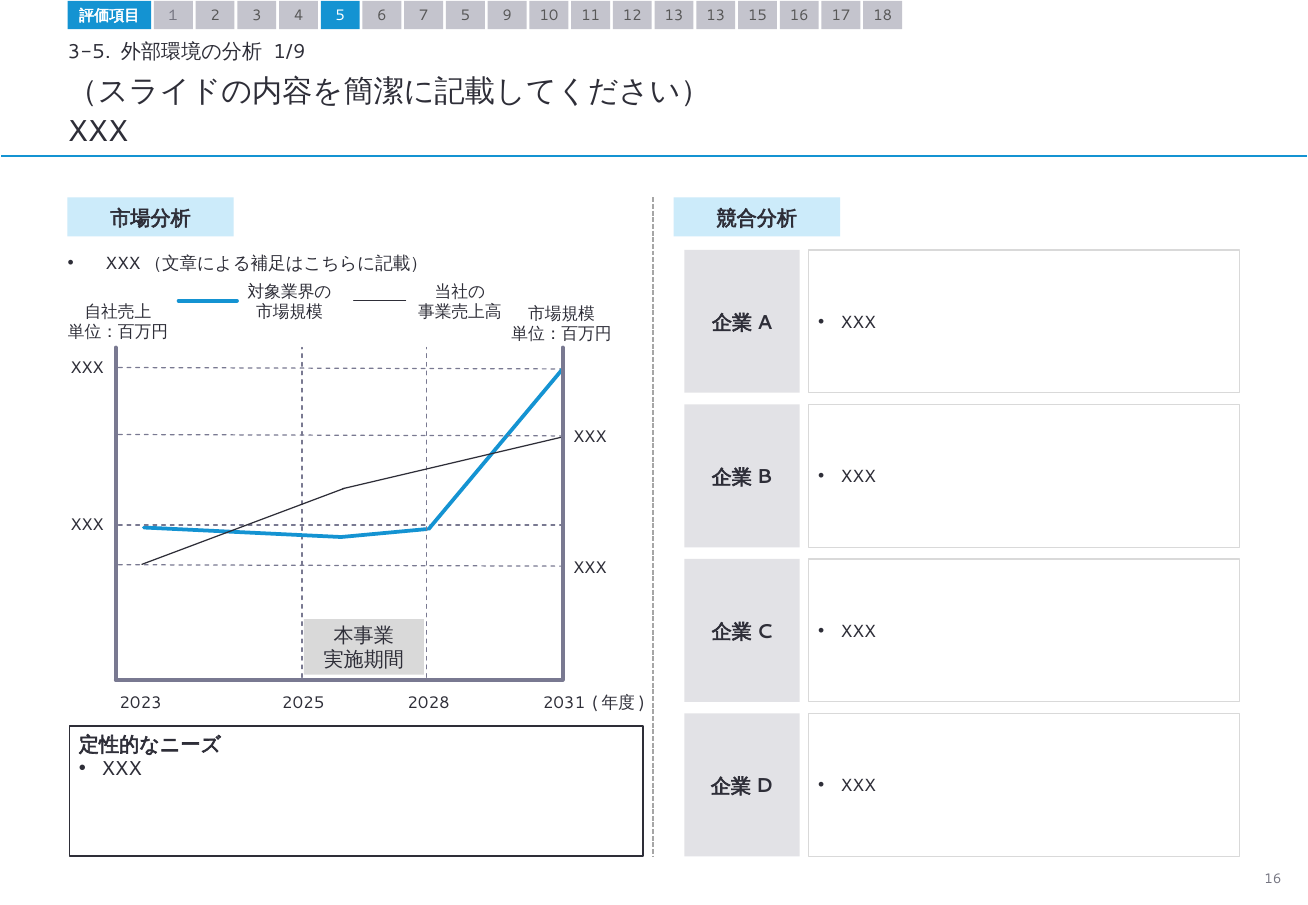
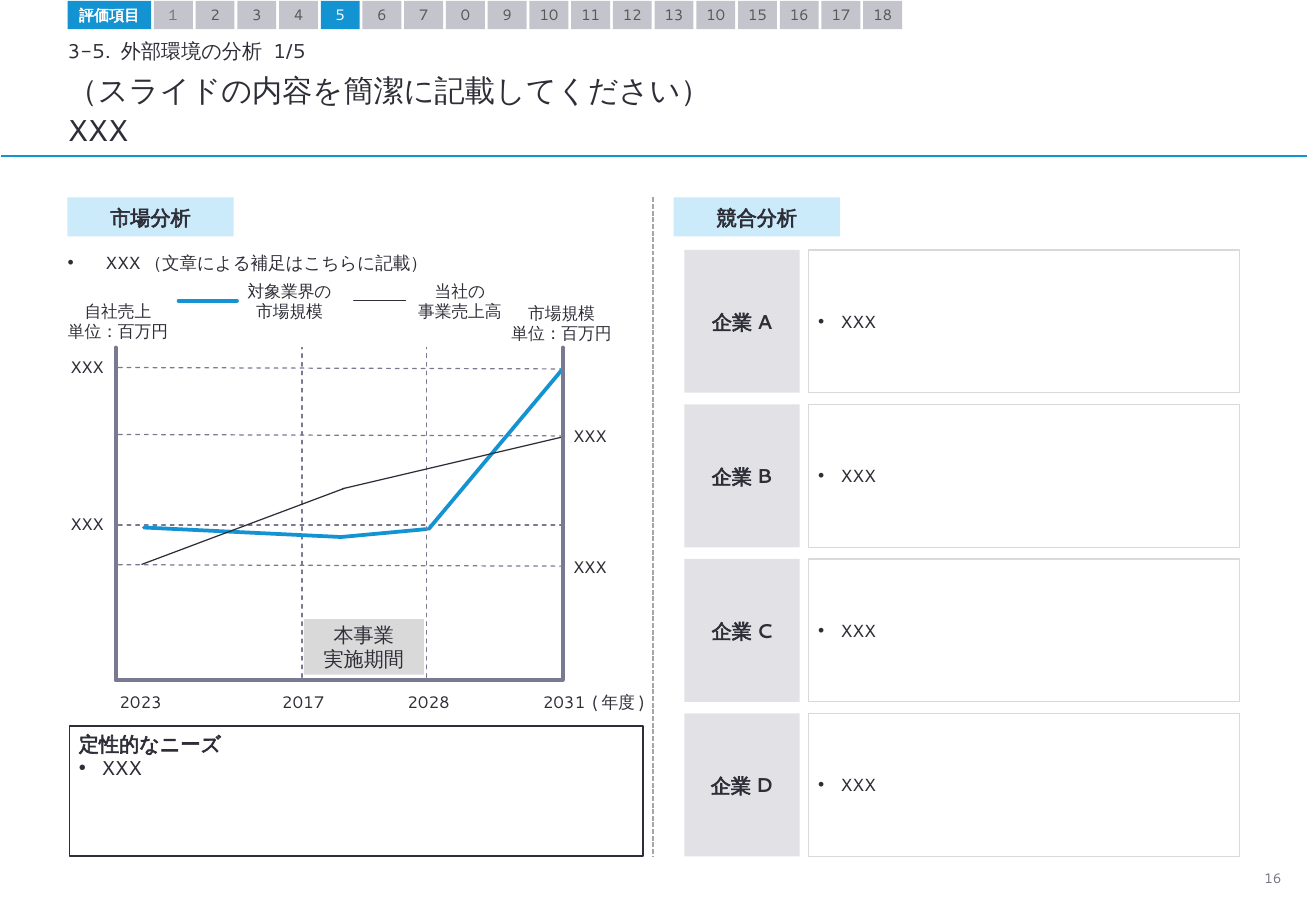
7 5: 5 -> 0 (465, 15)
13 13: 13 -> 10 (716, 15)
1/9: 1/9 -> 1/5 (289, 52)
2025: 2025 -> 2017 (303, 703)
